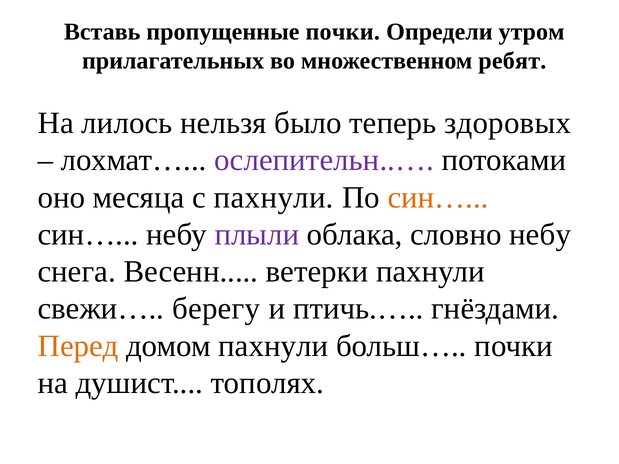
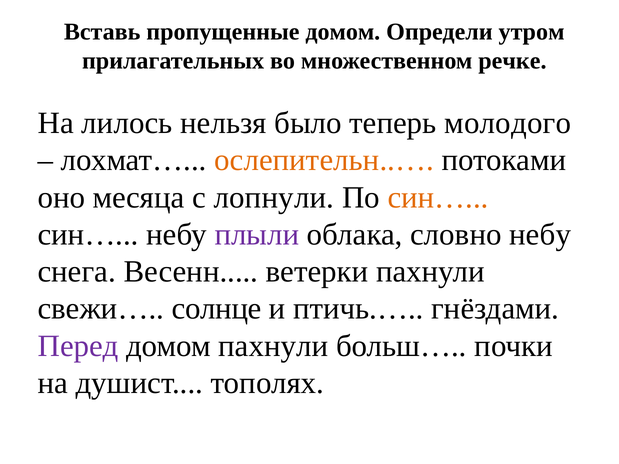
пропущенные почки: почки -> домом (343, 32)
ребят: ребят -> речке (512, 61)
здоровых: здоровых -> молодого (508, 123)
ослепительн..… colour: purple -> orange (324, 160)
с пахнули: пахнули -> лопнули (274, 198)
берегу: берегу -> солнце (217, 309)
Перед colour: orange -> purple (78, 346)
